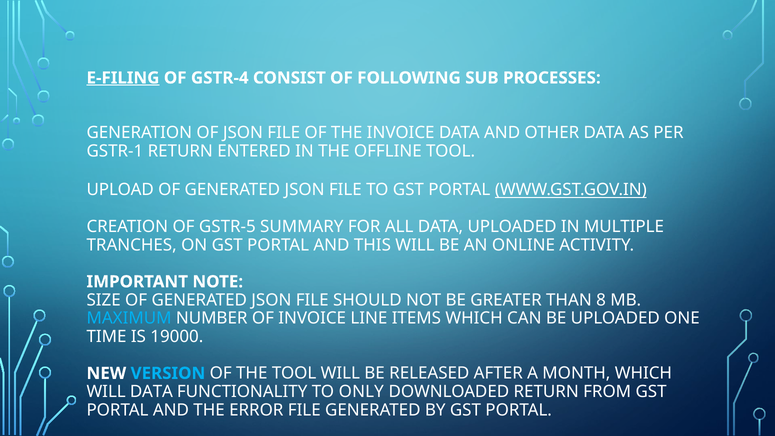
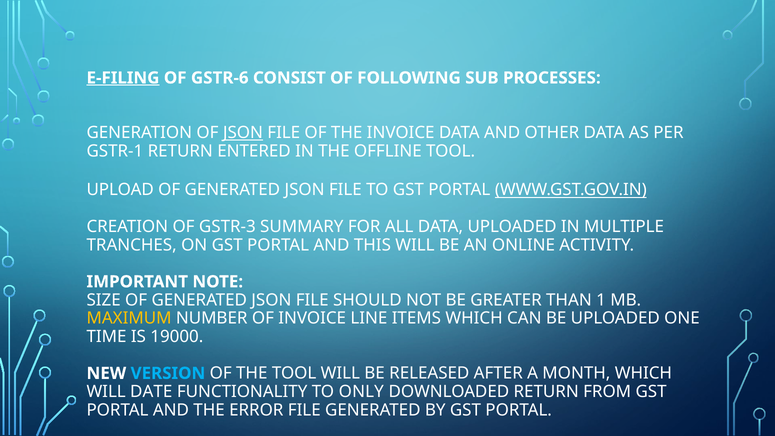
GSTR-4: GSTR-4 -> GSTR-6 (220, 78)
JSON underline: none -> present (243, 133)
GSTR-5: GSTR-5 -> GSTR-3 (227, 227)
8: 8 -> 1 (601, 300)
MAXIMUM colour: light blue -> yellow (129, 318)
WILL DATA: DATA -> DATE (151, 392)
